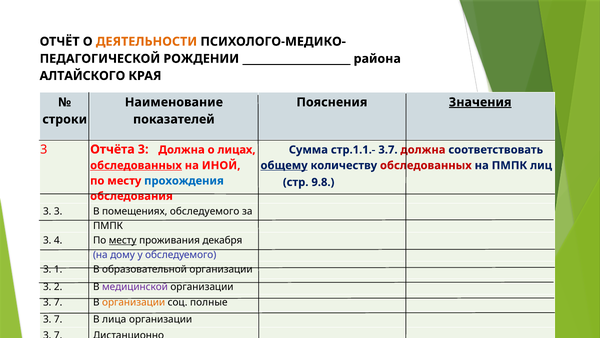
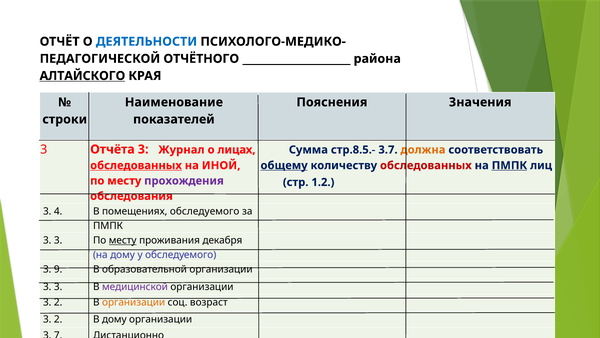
ДЕЯТЕЛЬНОСТИ colour: orange -> blue (146, 42)
РОЖДЕНИИ: РОЖДЕНИИ -> ОТЧЁТНОГО (201, 59)
АЛТАЙСКОГО underline: none -> present (82, 76)
Значения underline: present -> none (480, 102)
3 Должна: Должна -> Журнал (181, 150)
стр.1.1.-: стр.1.1.- -> стр.8.5.- (353, 150)
должна colour: red -> orange (423, 150)
ПМПК underline: none -> present (509, 165)
прохождения colour: blue -> purple (184, 181)
9.8: 9.8 -> 1.2 (323, 182)
3 3: 3 -> 4 (58, 211)
4: 4 -> 3 (58, 240)
1: 1 -> 9 (58, 269)
2: 2 -> 3 (58, 286)
7: 7 -> 2 (58, 302)
полные: полные -> возраст (209, 302)
7: 7 -> 2 (58, 319)
В лица: лица -> дому (114, 319)
